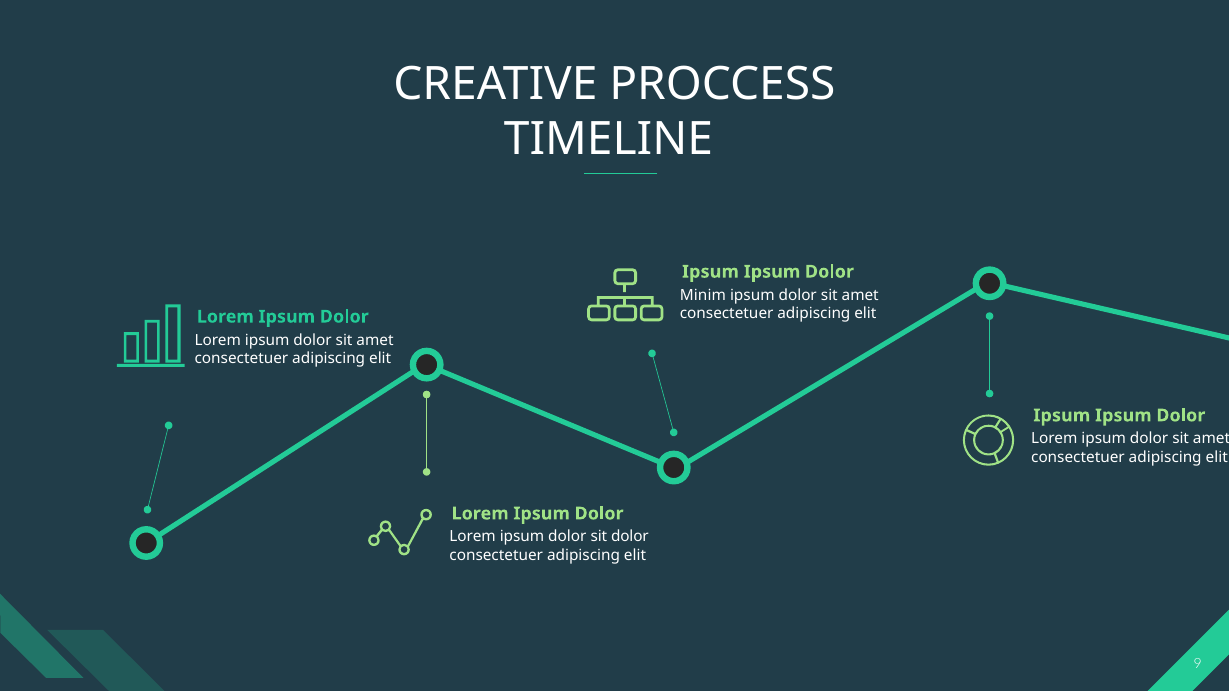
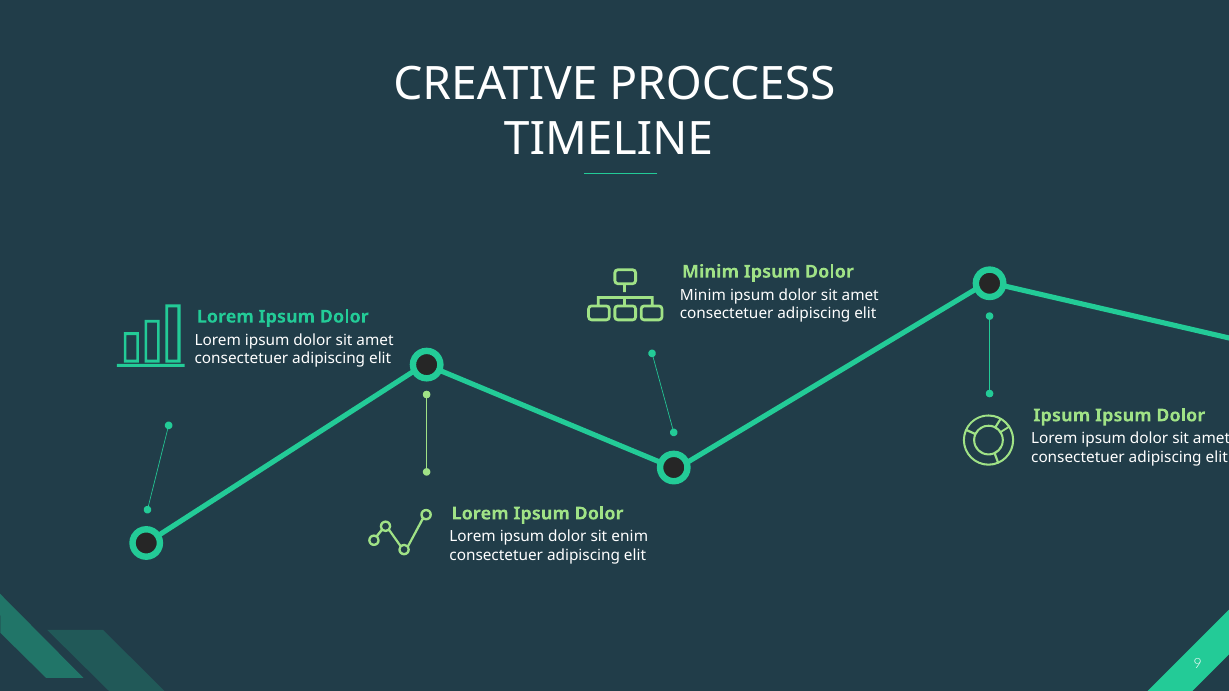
Ipsum: Ipsum -> Minim (711, 272)
sit dolor: dolor -> enim (630, 537)
